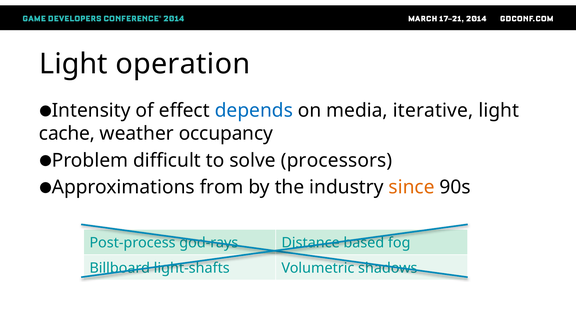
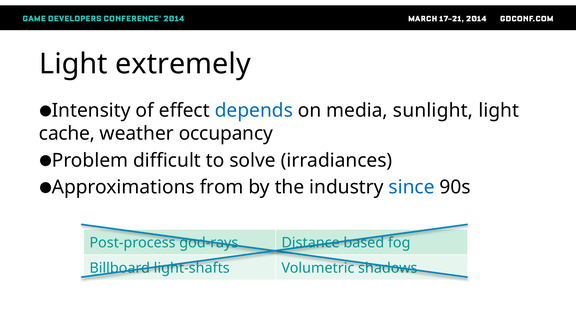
operation: operation -> extremely (183, 64)
iterative: iterative -> sunlight (433, 110)
processors: processors -> irradiances (337, 160)
since colour: orange -> blue (412, 187)
